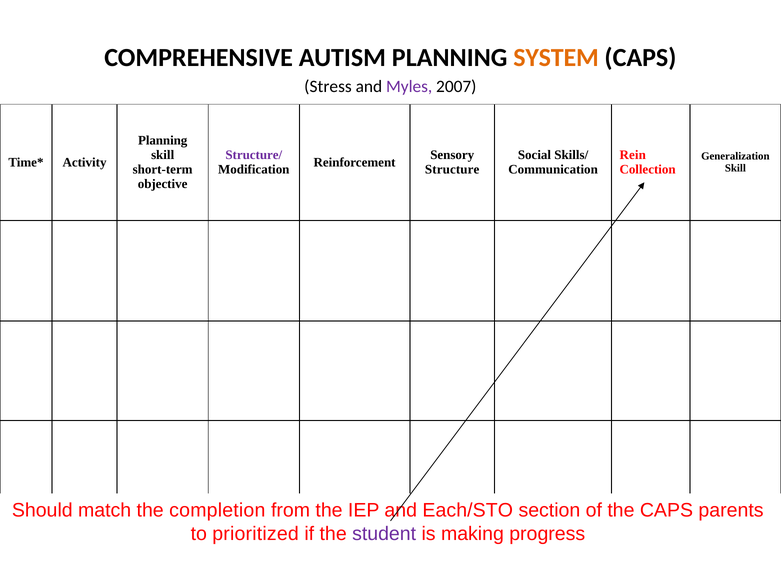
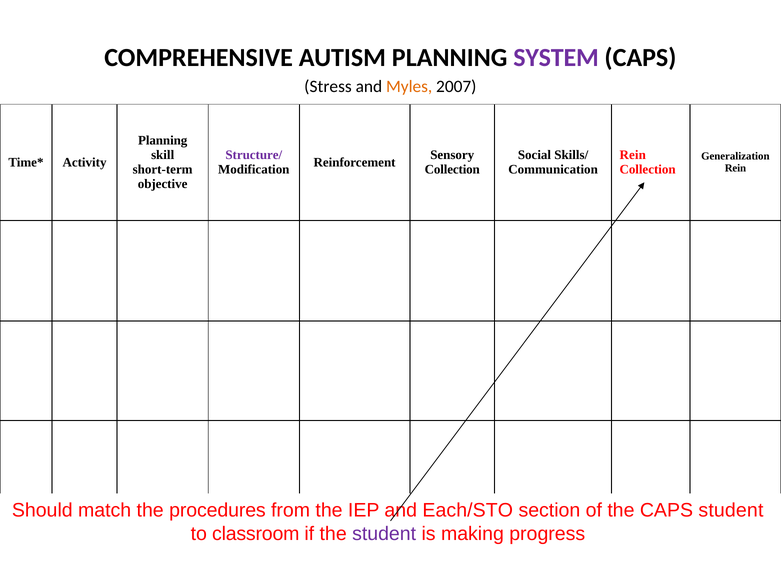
SYSTEM colour: orange -> purple (556, 58)
Myles colour: purple -> orange (409, 87)
Skill: Skill -> Rein (735, 168)
Structure: Structure -> Collection (452, 170)
completion: completion -> procedures (217, 510)
CAPS parents: parents -> student (731, 510)
prioritized: prioritized -> classroom (256, 534)
